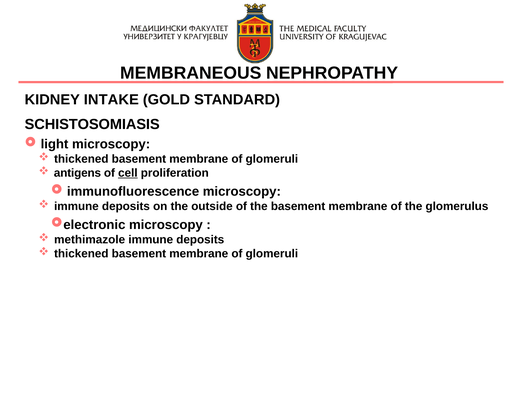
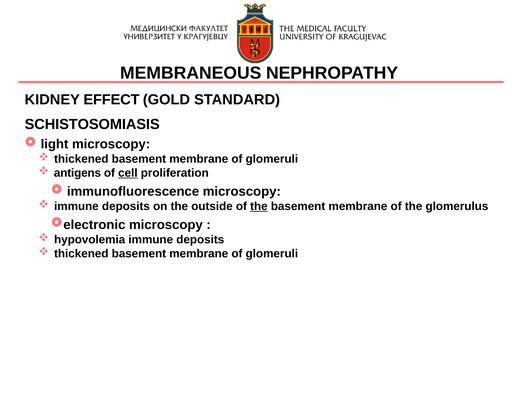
INTAKE: INTAKE -> EFFECT (111, 100)
the underline: none -> present (259, 207)
methimazole: methimazole -> hypovolemia (90, 240)
